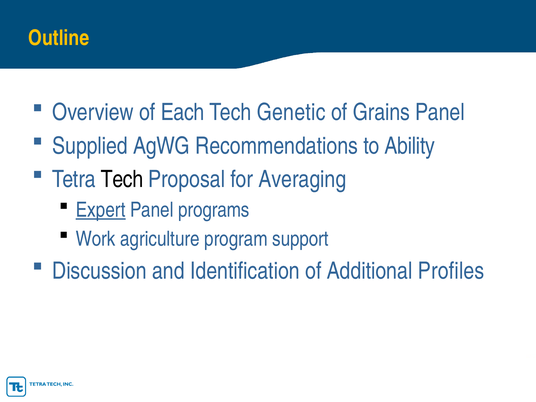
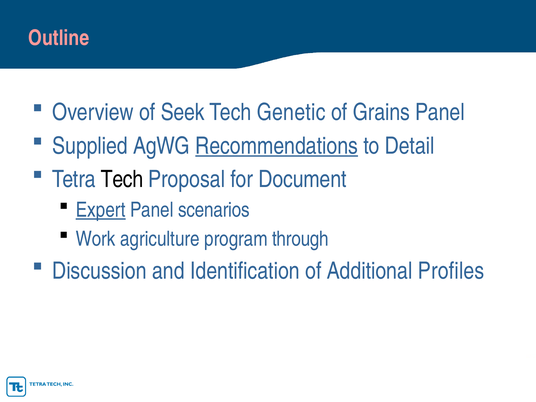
Outline colour: yellow -> pink (59, 38)
Each: Each -> Seek (183, 112)
Recommendations underline: none -> present (277, 146)
Ability: Ability -> Detail (410, 146)
Averaging: Averaging -> Document (302, 179)
programs: programs -> scenarios (214, 210)
support: support -> through (300, 239)
